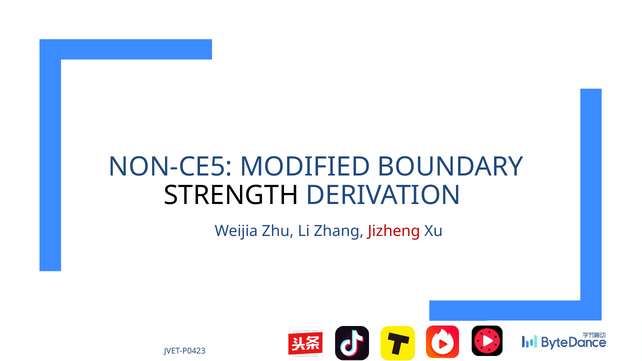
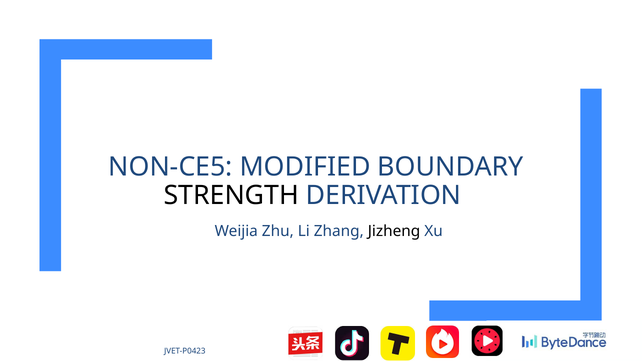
Jizheng colour: red -> black (394, 231)
